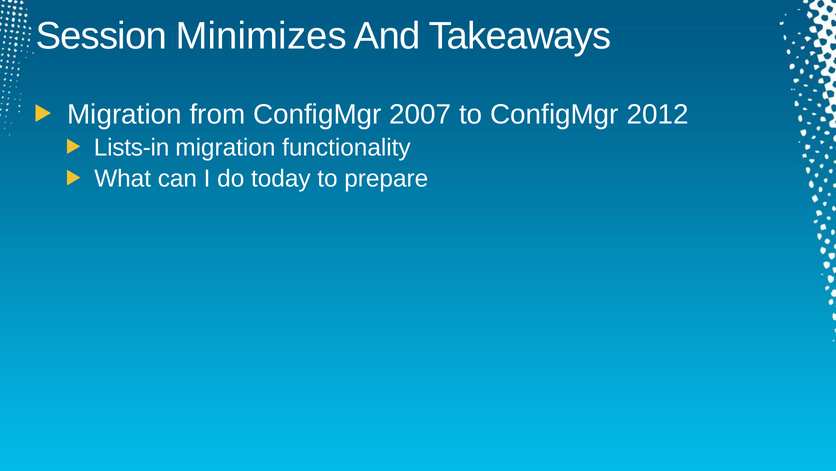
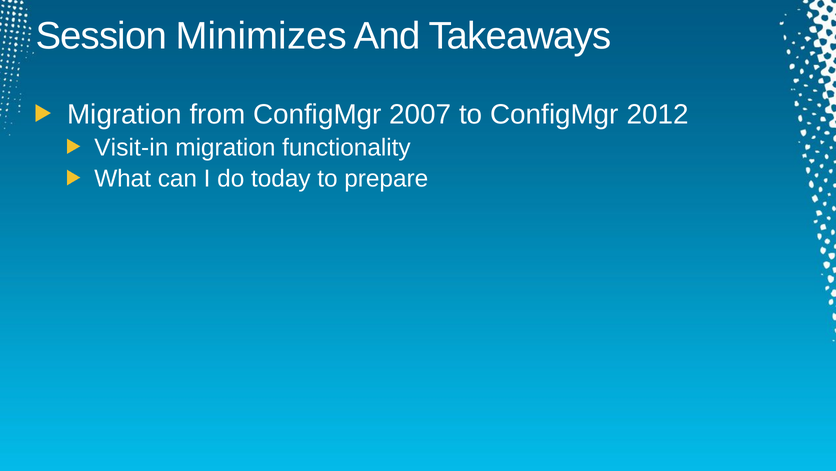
Lists-in: Lists-in -> Visit-in (131, 147)
